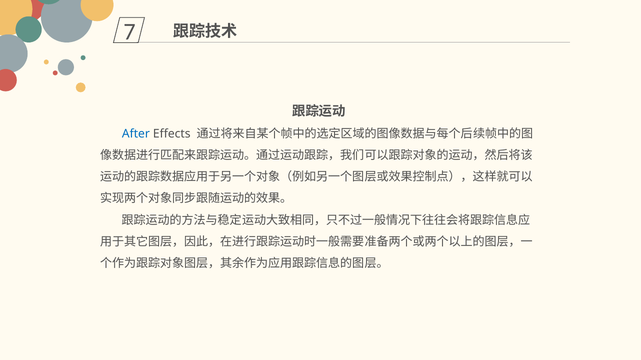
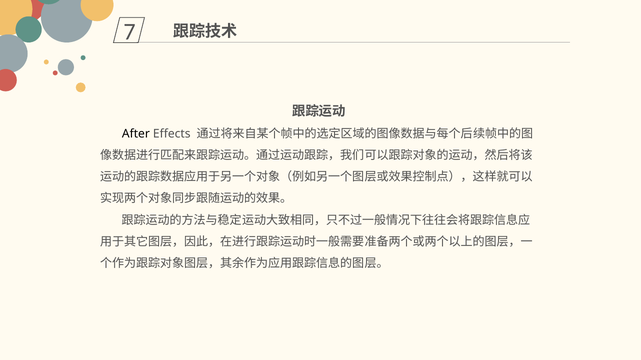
After colour: blue -> black (136, 134)
